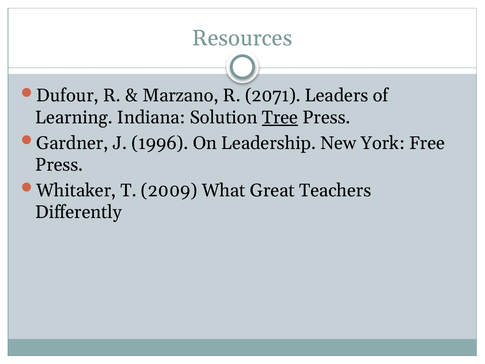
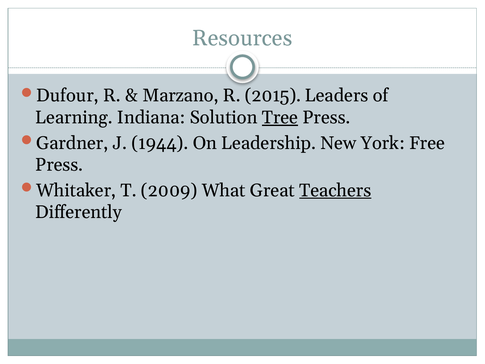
2071: 2071 -> 2015 (273, 96)
1996: 1996 -> 1944 (160, 143)
Teachers underline: none -> present (335, 190)
